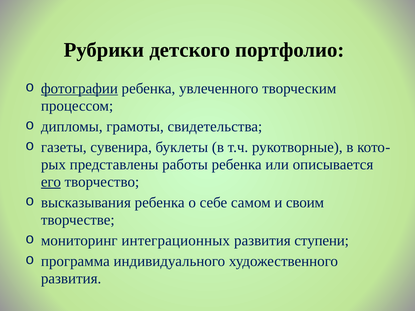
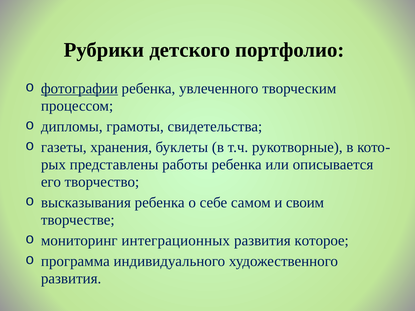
сувенира: сувенира -> хранения (121, 147)
его underline: present -> none (51, 182)
ступени: ступени -> которое (322, 241)
